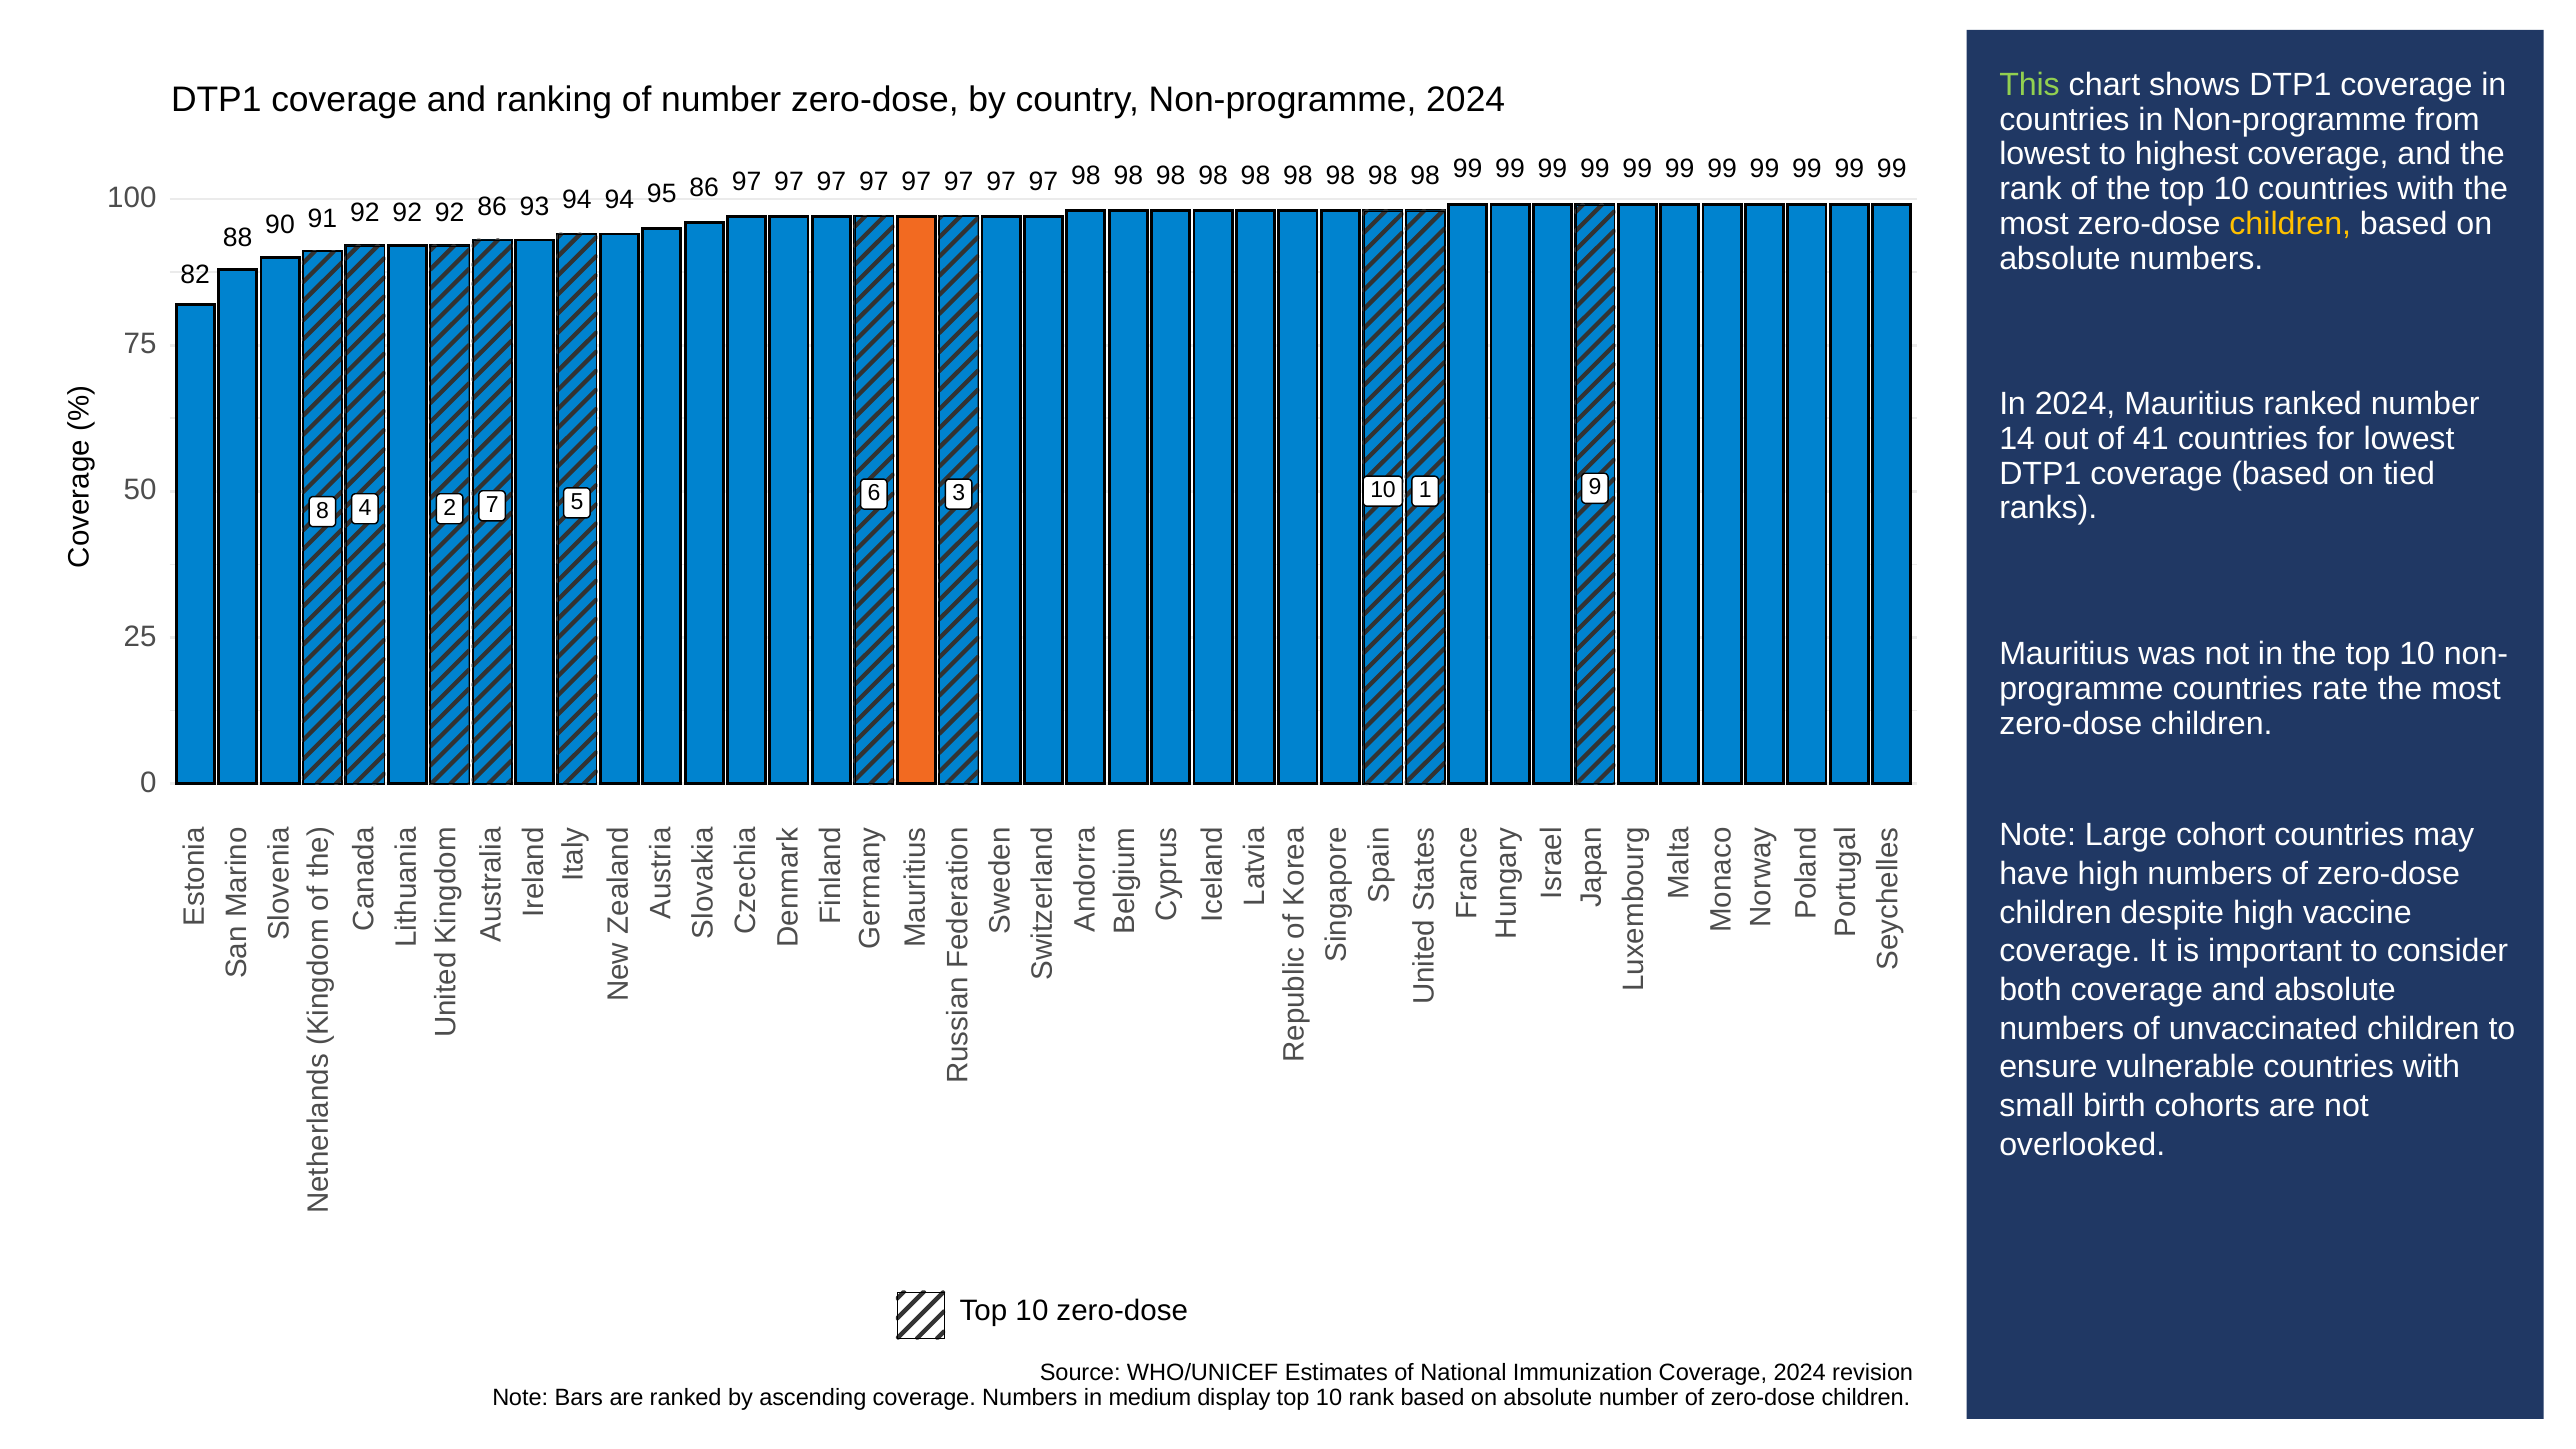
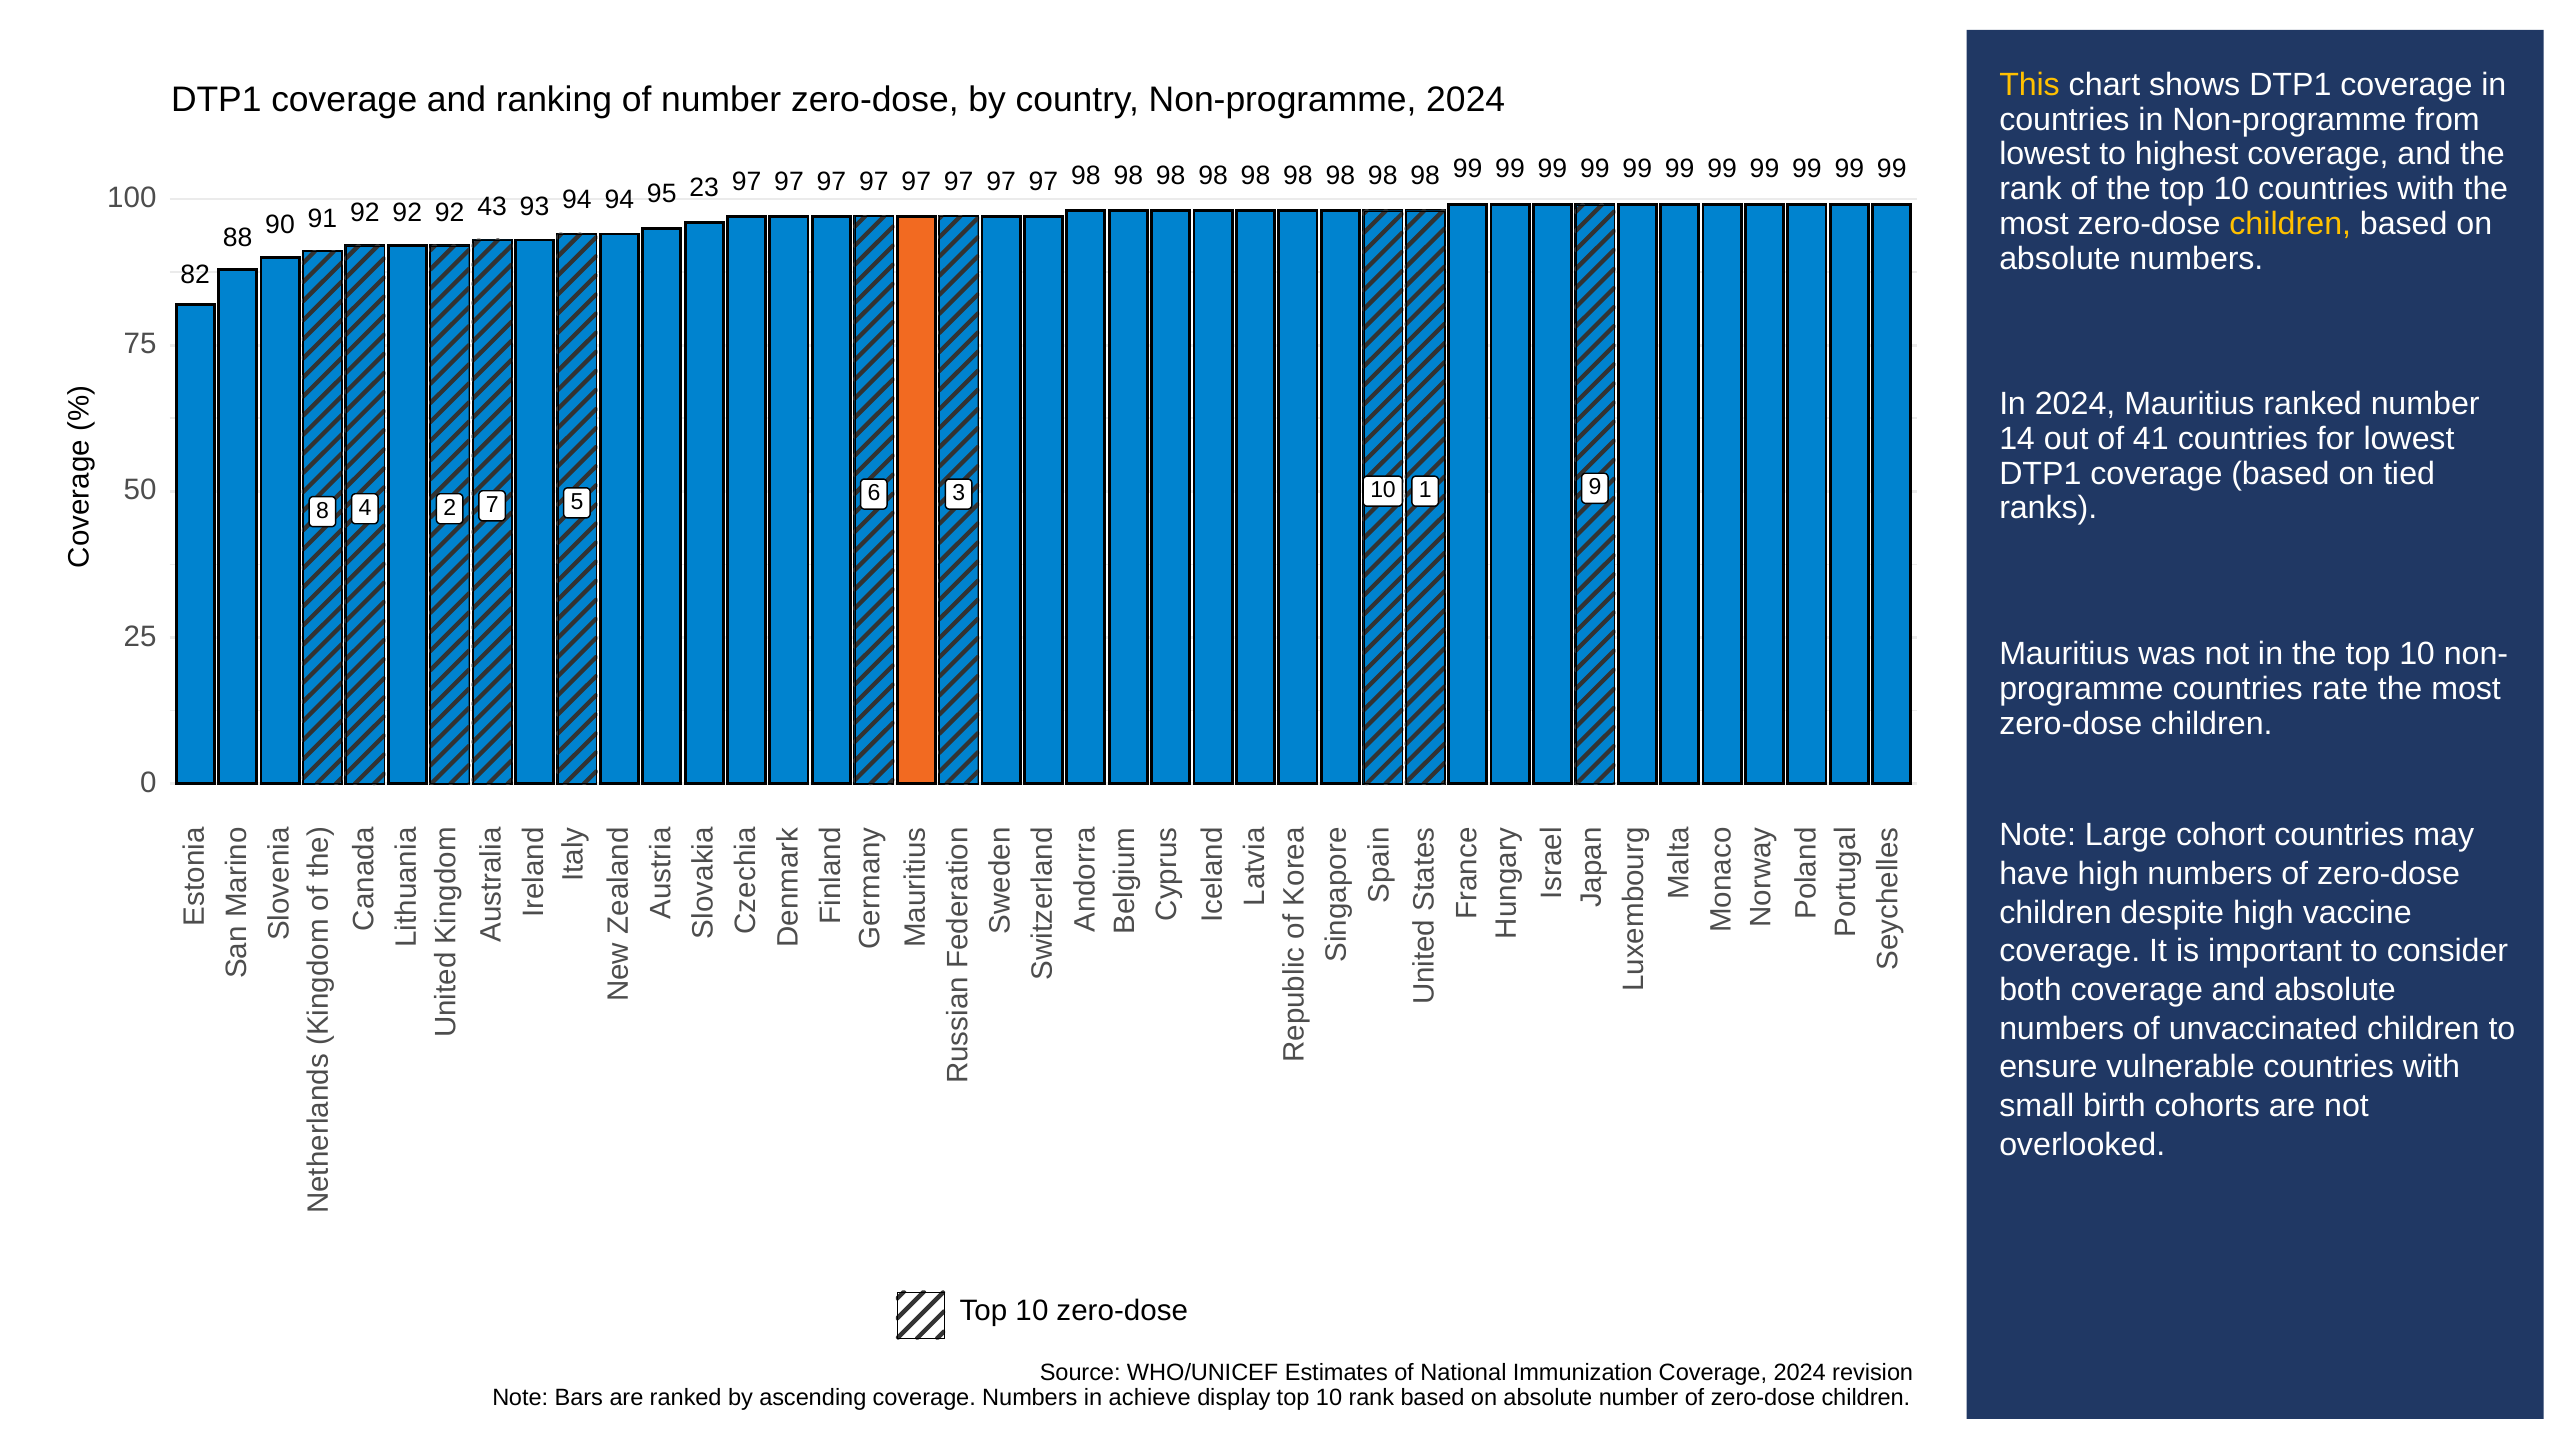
This colour: light green -> yellow (2030, 85)
92 86: 86 -> 43 (492, 206)
95 86: 86 -> 23 (704, 188)
medium: medium -> achieve (1150, 1398)
